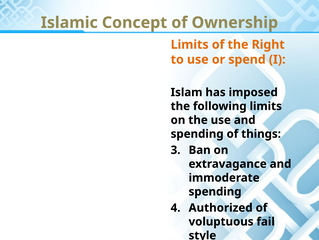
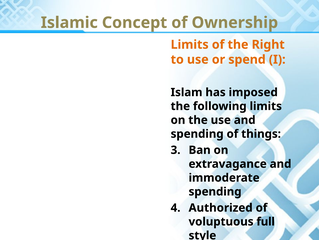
fail: fail -> full (266, 221)
